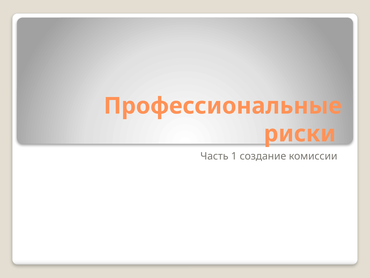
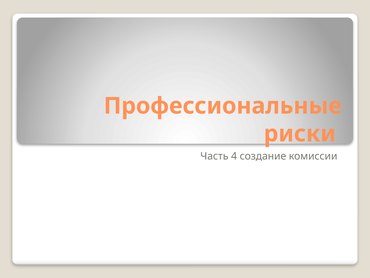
1: 1 -> 4 (234, 156)
